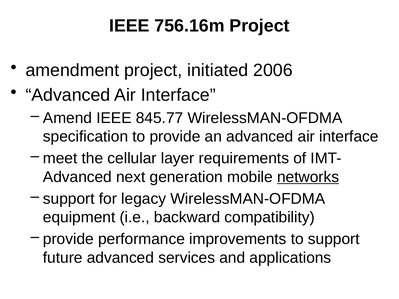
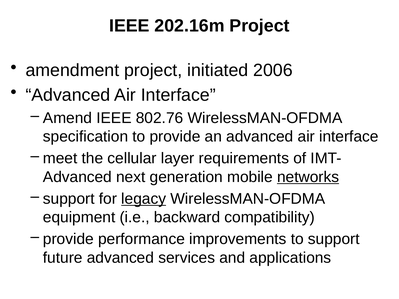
756.16m: 756.16m -> 202.16m (190, 26)
845.77: 845.77 -> 802.76 (160, 118)
legacy underline: none -> present (144, 199)
